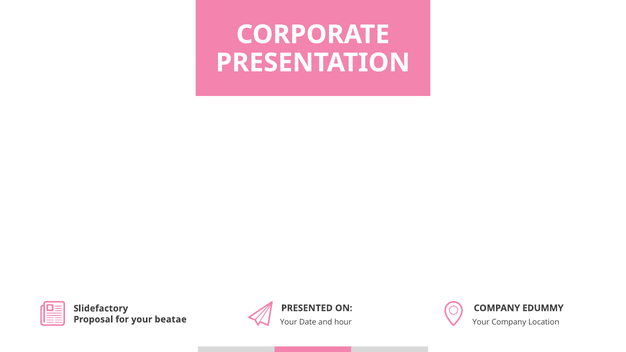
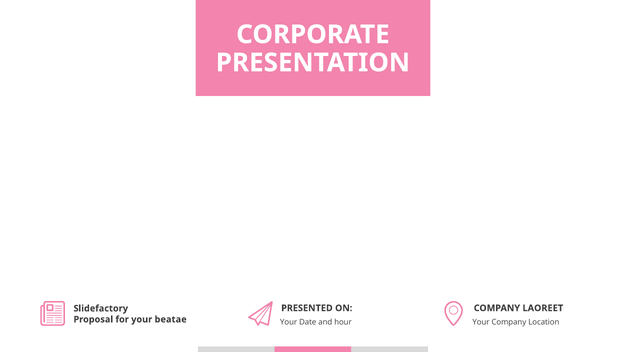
EDUMMY: EDUMMY -> LAOREET (543, 308)
